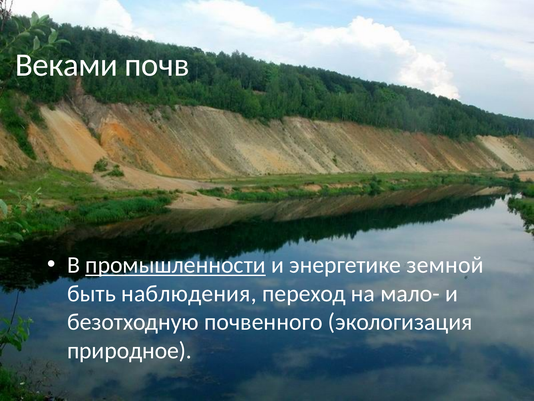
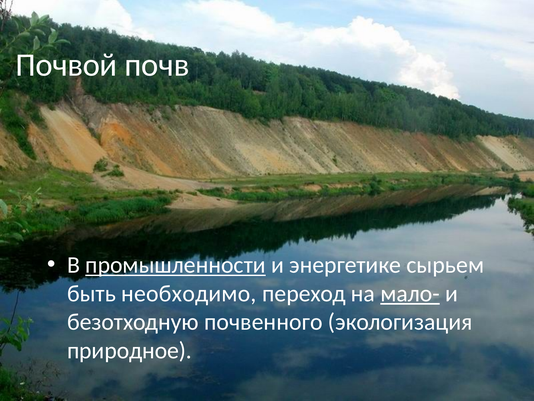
Веками: Веками -> Почвой (66, 65)
земной: земной -> сырьем (445, 265)
наблюдения: наблюдения -> необходимо (189, 293)
мало- underline: none -> present (410, 293)
